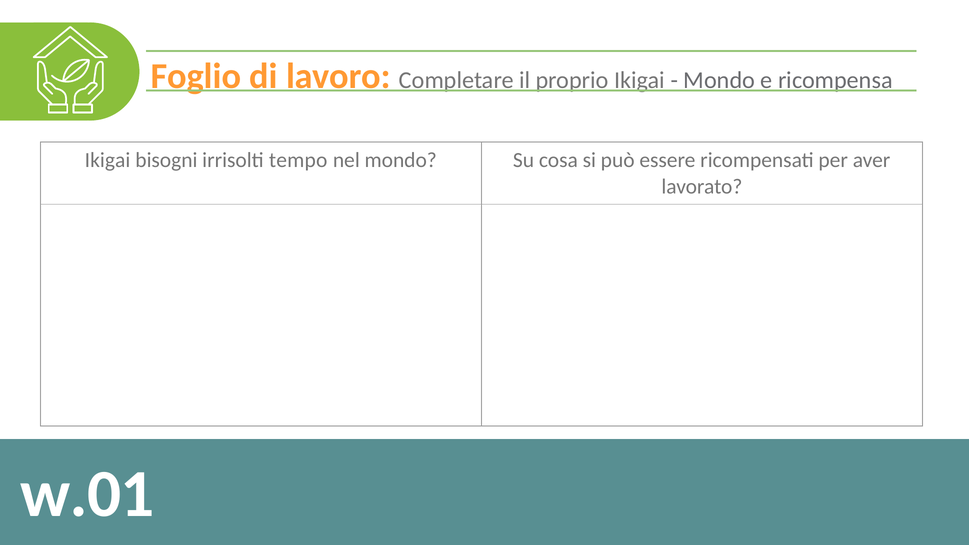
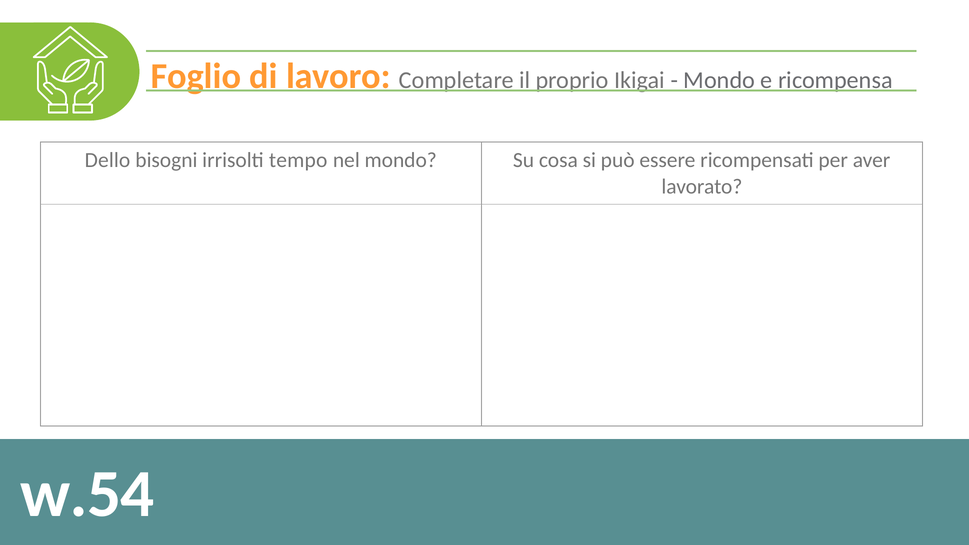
Ikigai: Ikigai -> Dello (108, 160)
w.01: w.01 -> w.54 (87, 494)
